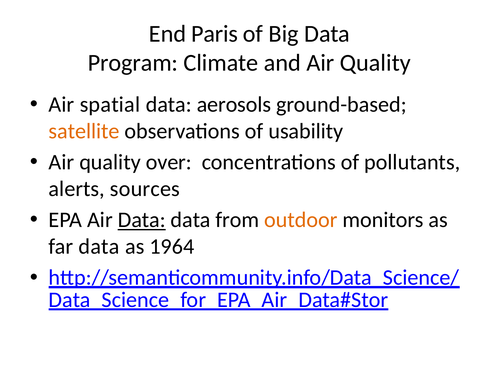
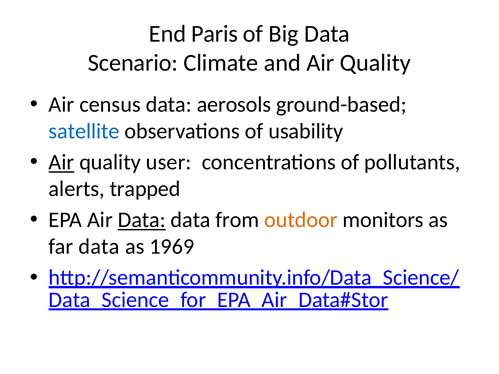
Program: Program -> Scenario (133, 63)
spatial: spatial -> census (110, 105)
satellite colour: orange -> blue (84, 131)
Air underline: none -> present (61, 162)
over: over -> user (169, 162)
sources: sources -> trapped (145, 189)
1964: 1964 -> 1969 (172, 247)
